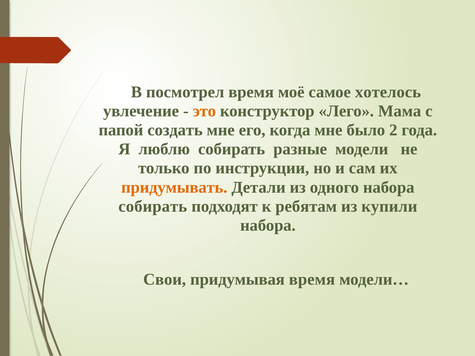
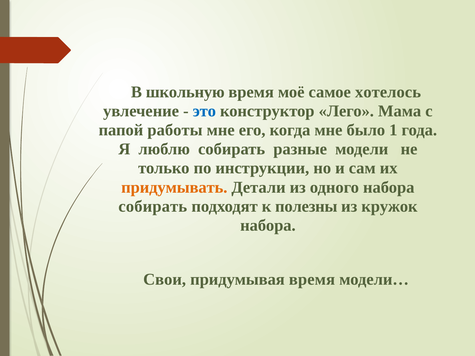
посмотрел: посмотрел -> школьную (185, 92)
это colour: orange -> blue (204, 111)
создать: создать -> работы (175, 130)
2: 2 -> 1 (393, 130)
ребятам: ребятам -> полезны (306, 206)
купили: купили -> кружок (389, 206)
